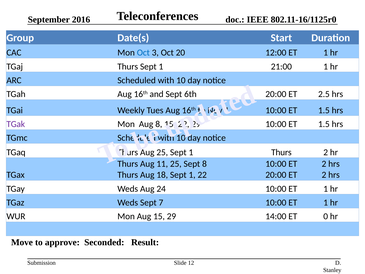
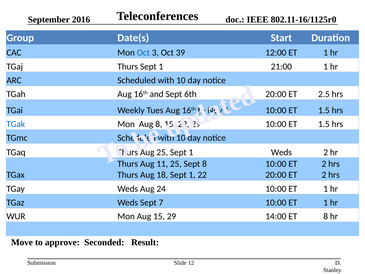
20: 20 -> 39 (180, 53)
TGak colour: purple -> blue (16, 124)
1 Thurs: Thurs -> Weds (281, 152)
ET 0: 0 -> 8 (326, 216)
